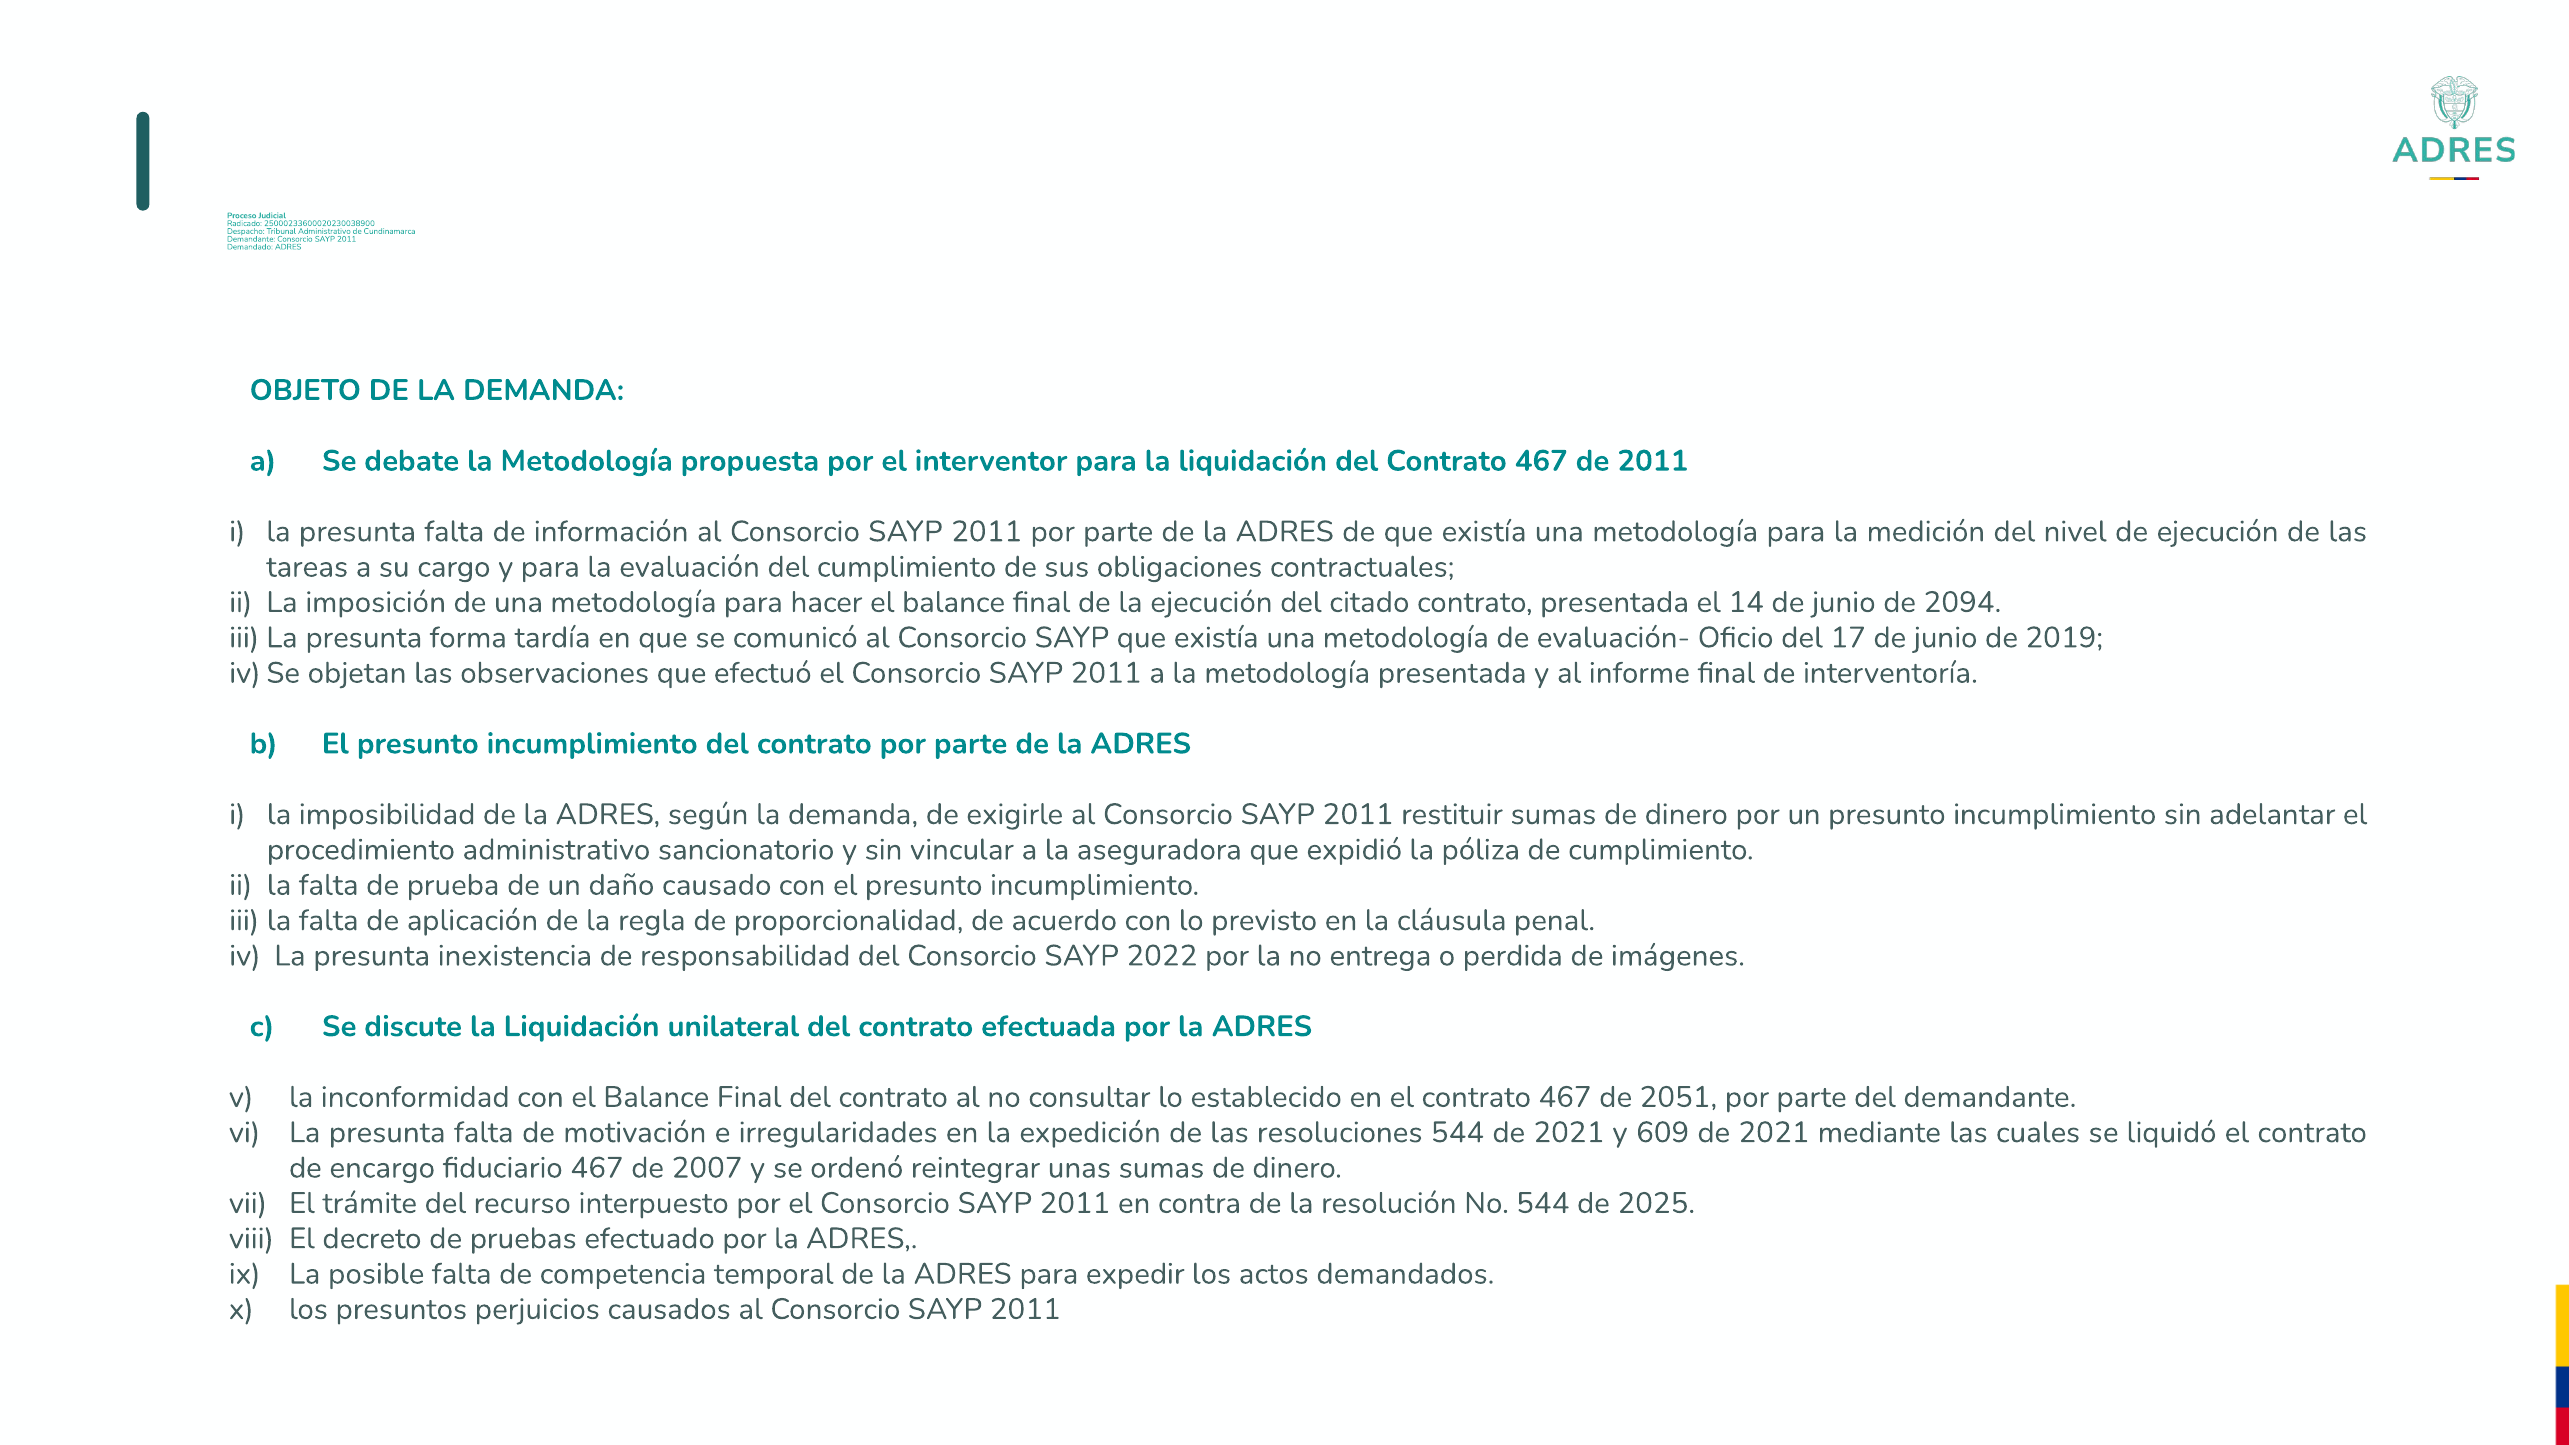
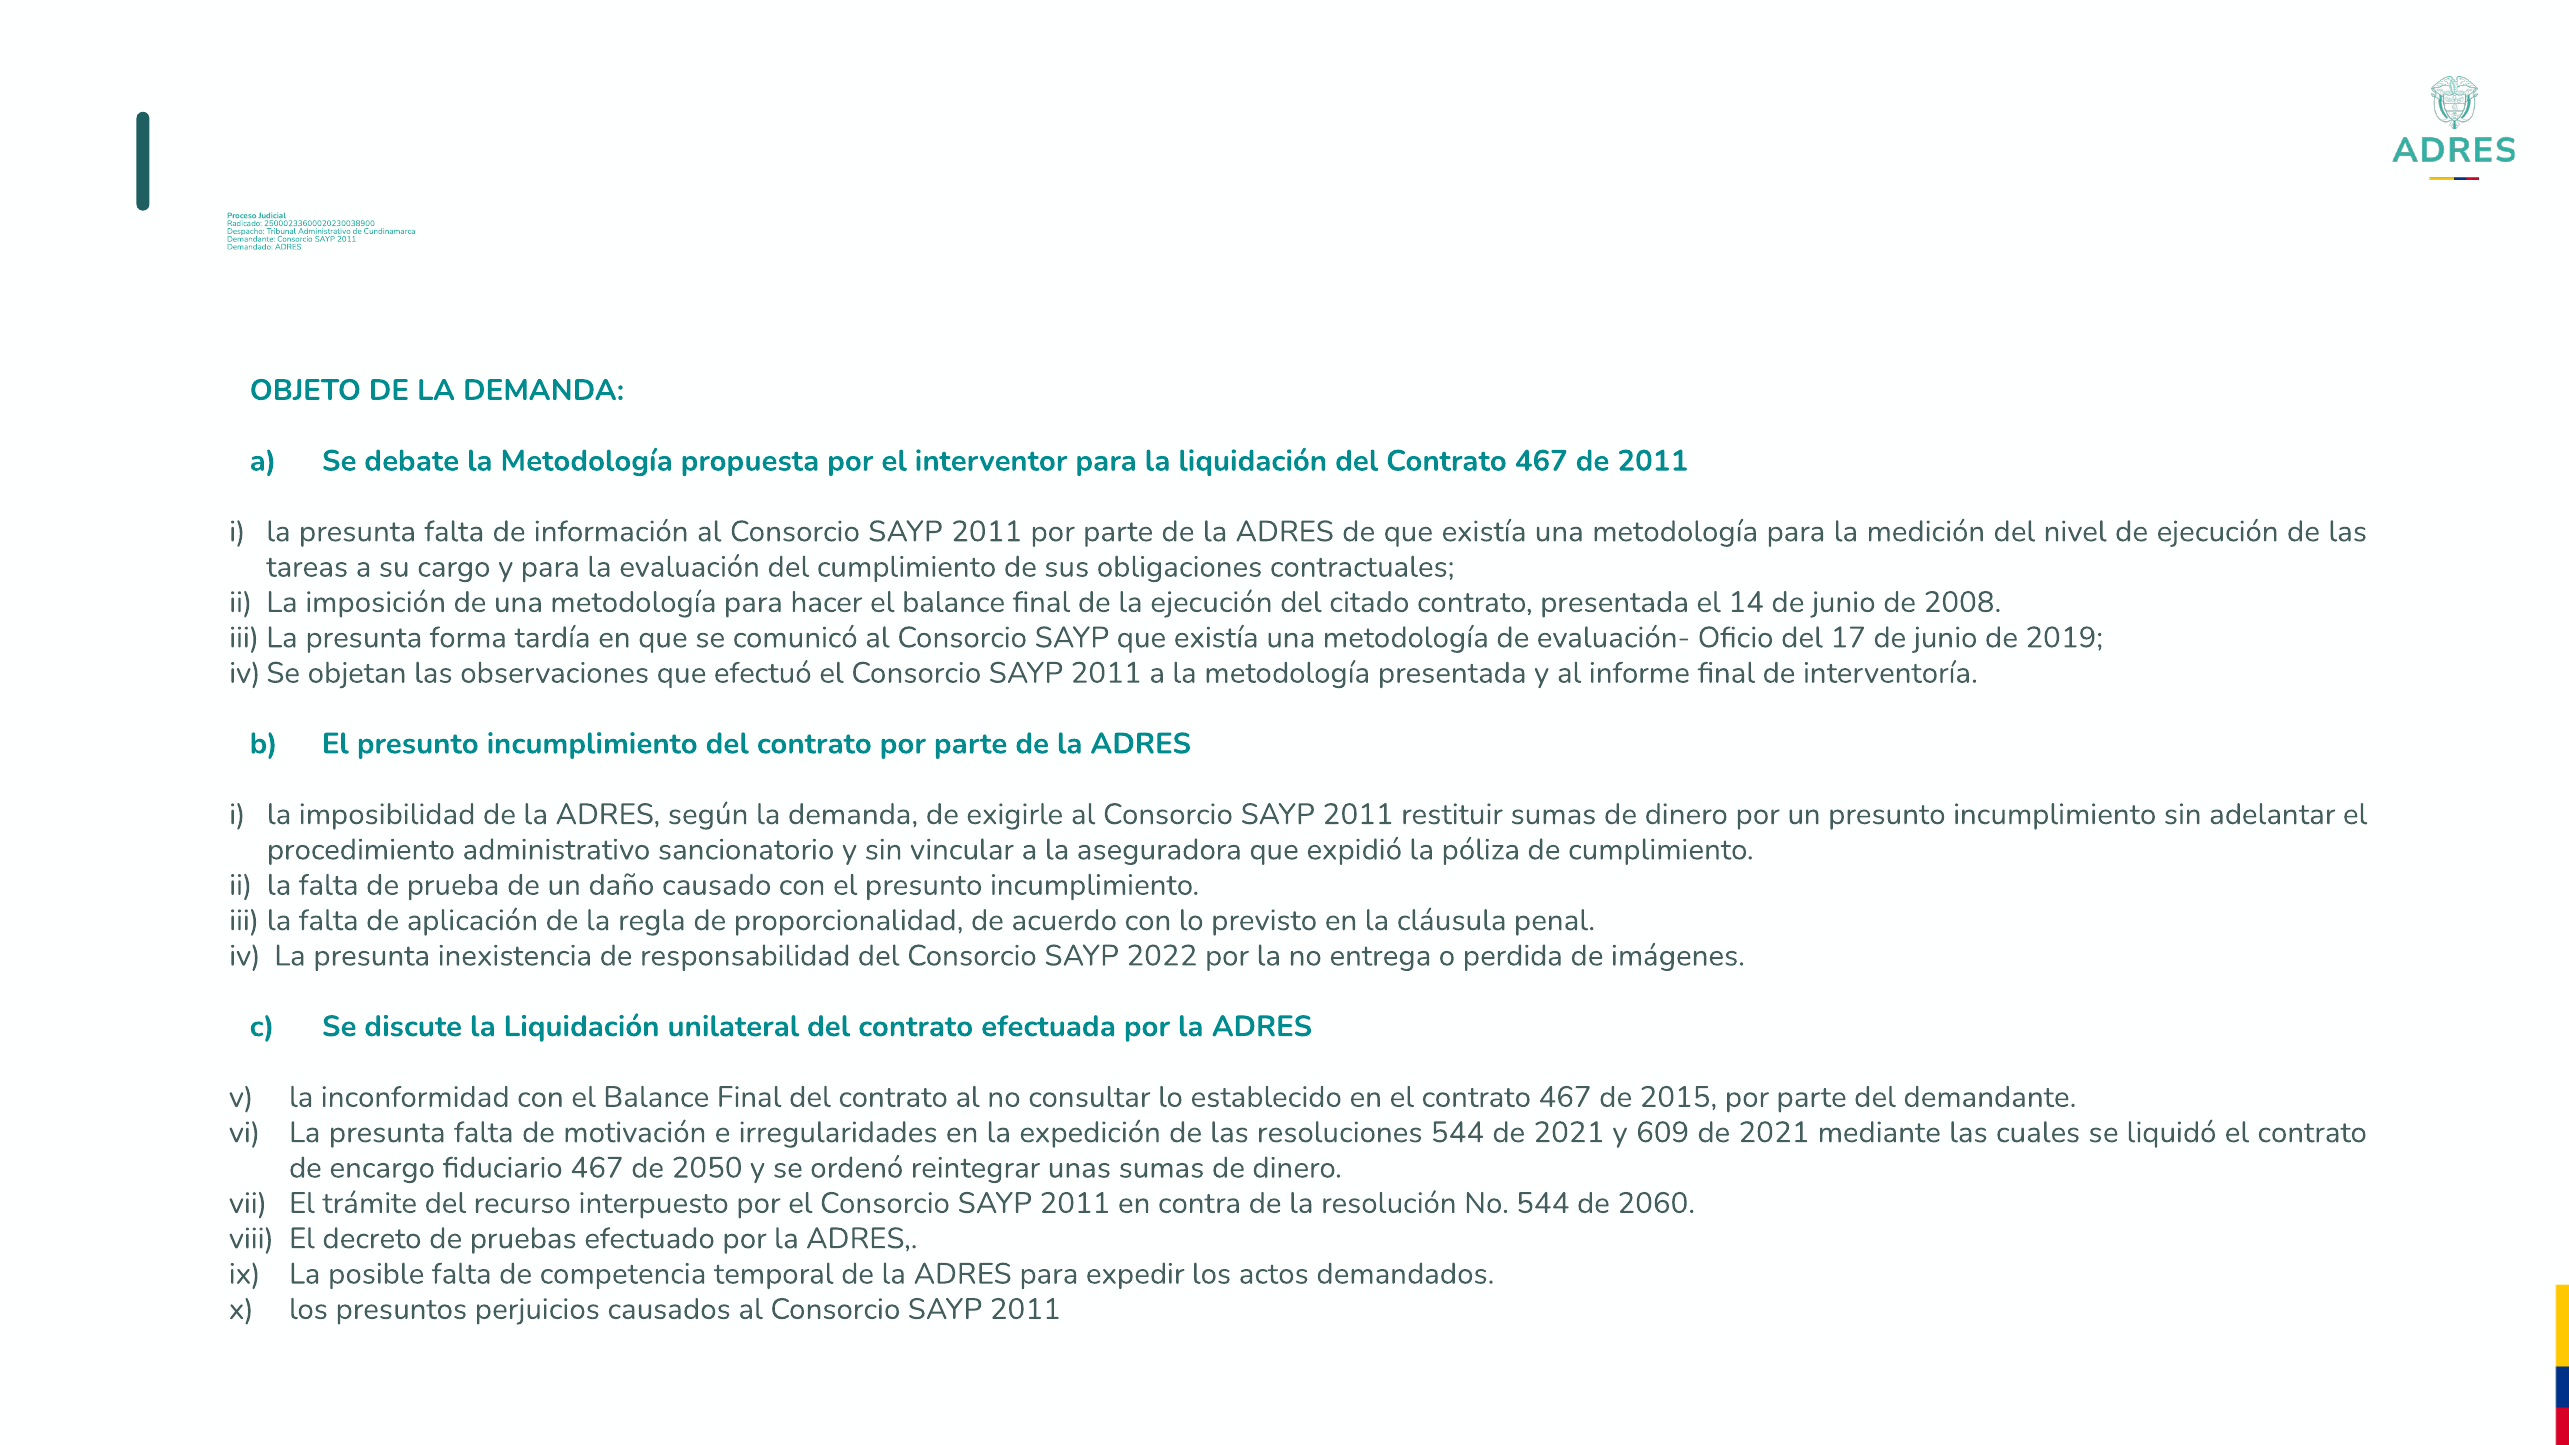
2094: 2094 -> 2008 (1962, 602)
2051: 2051 -> 2015 (1678, 1097)
2007: 2007 -> 2050 (707, 1168)
2025: 2025 -> 2060 (1656, 1203)
